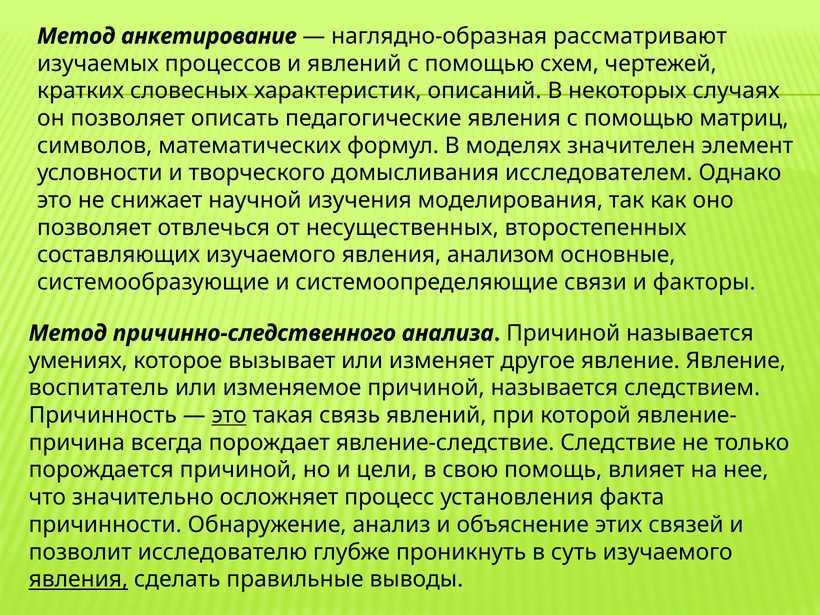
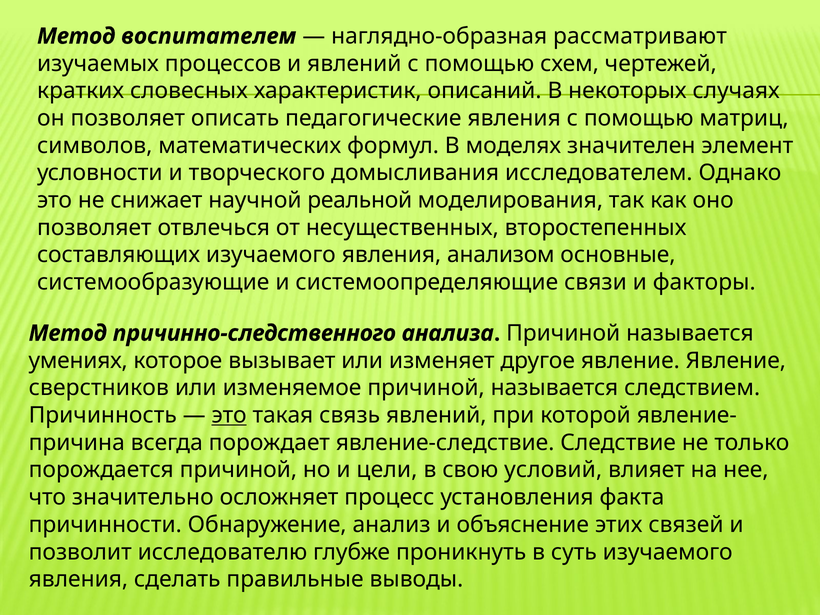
анкетирование: анкетирование -> воспитателем (209, 36)
изучения: изучения -> реальной (360, 200)
воспитатель: воспитатель -> сверстников (99, 388)
помощь: помощь -> условий (553, 470)
явления underline: present -> none (78, 579)
